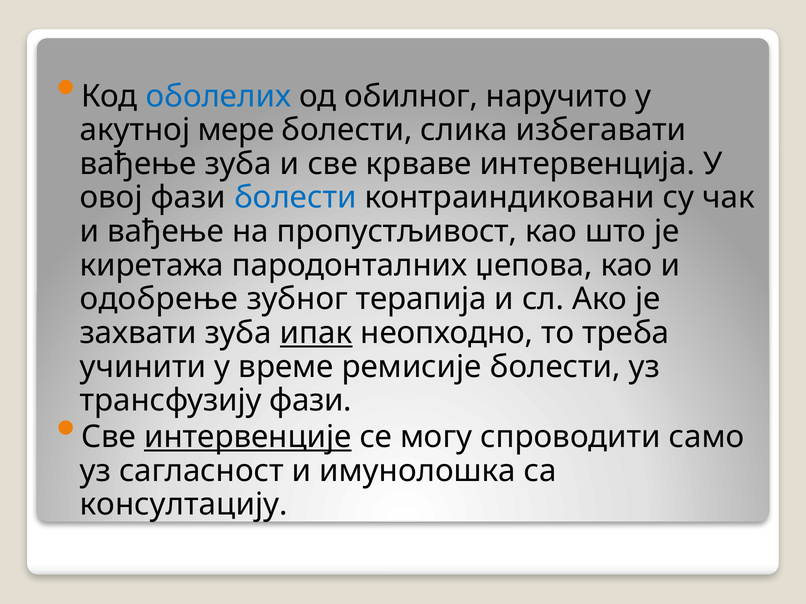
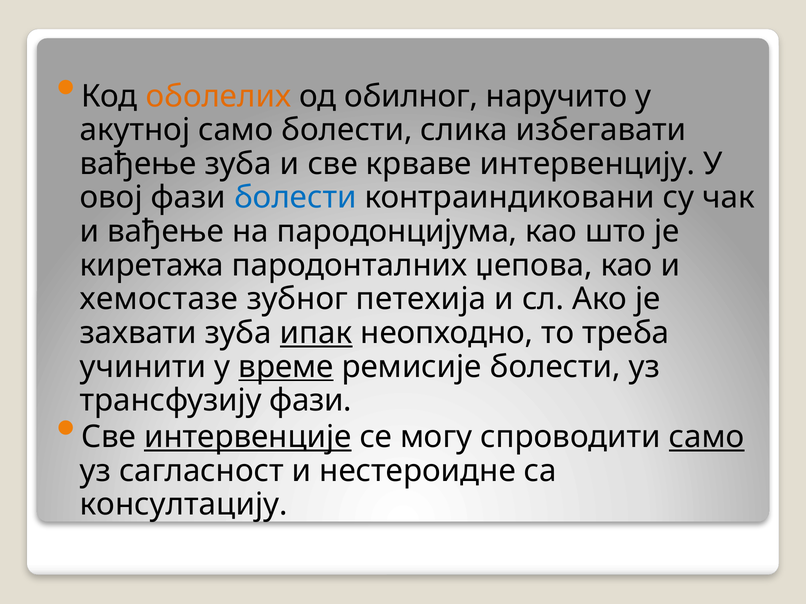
оболелих colour: blue -> orange (218, 96)
акутној мере: мере -> само (236, 130)
интервенција: интервенција -> интервенцију (587, 164)
пропустљивост: пропустљивост -> пародонцијума (397, 232)
одобрење: одобрење -> хемостазе (159, 299)
терапија: терапија -> петехија (421, 299)
време underline: none -> present (286, 367)
само underline: none -> present (707, 437)
имунолошка: имунолошка -> нестероидне (418, 471)
